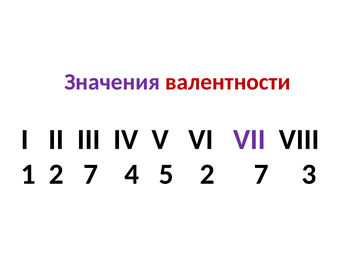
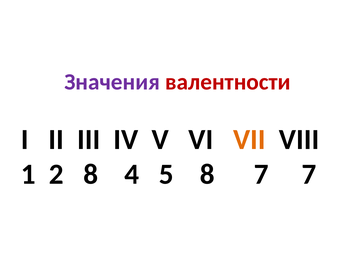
VII colour: purple -> orange (249, 139)
1 2 7: 7 -> 8 (91, 174)
5 2: 2 -> 8 (207, 174)
7 3: 3 -> 7 (309, 174)
